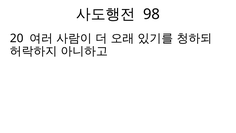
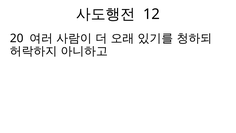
98: 98 -> 12 (151, 14)
